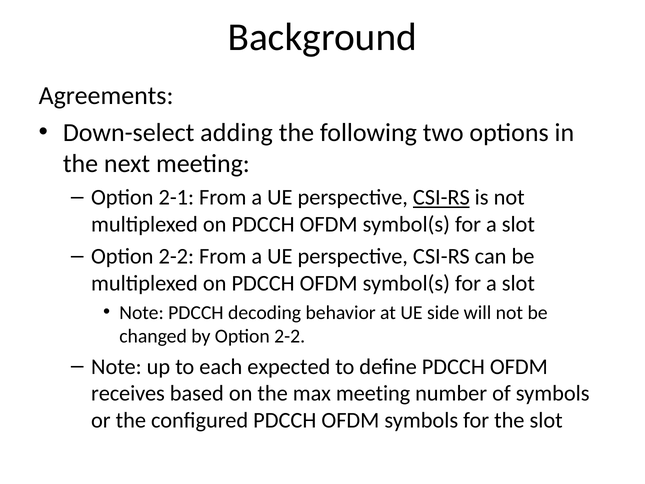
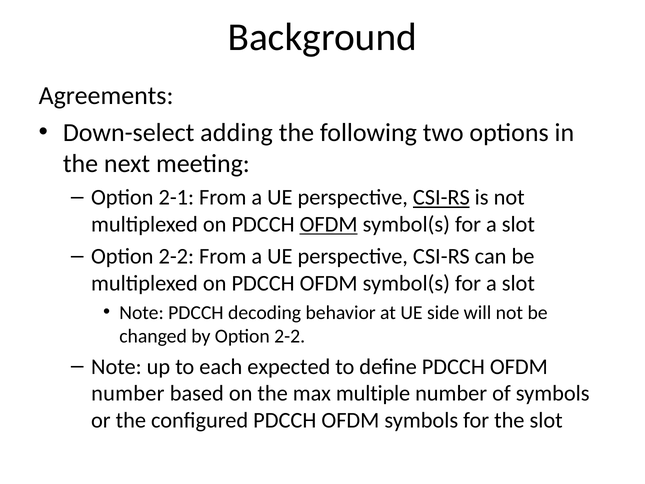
OFDM underline: none -> present (329, 224)
receives: receives -> number (128, 393)
max meeting: meeting -> multiple (373, 393)
